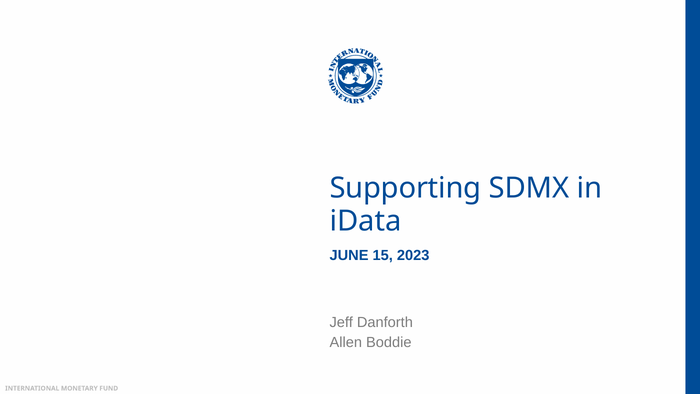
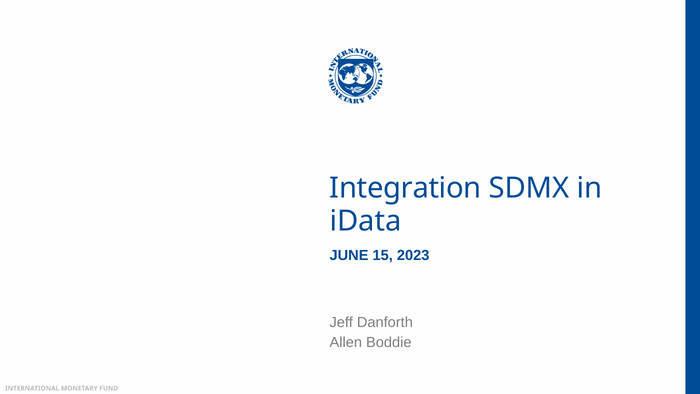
Supporting: Supporting -> Integration (405, 188)
